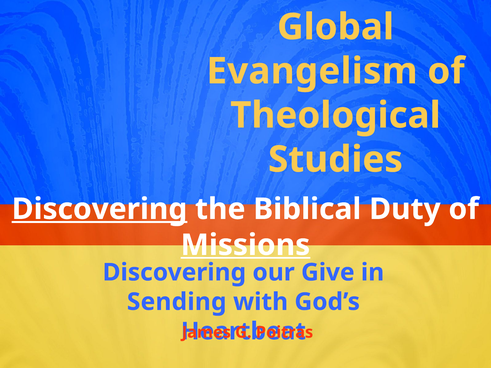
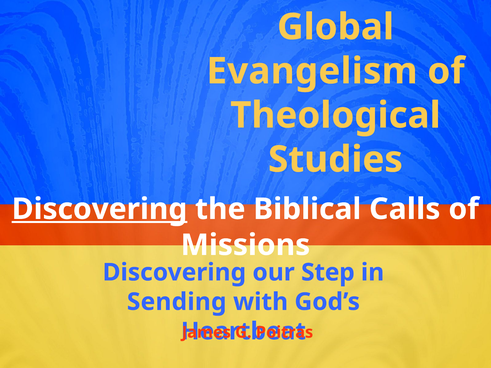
Duty: Duty -> Calls (405, 209)
Missions underline: present -> none (245, 245)
Give: Give -> Step (328, 273)
